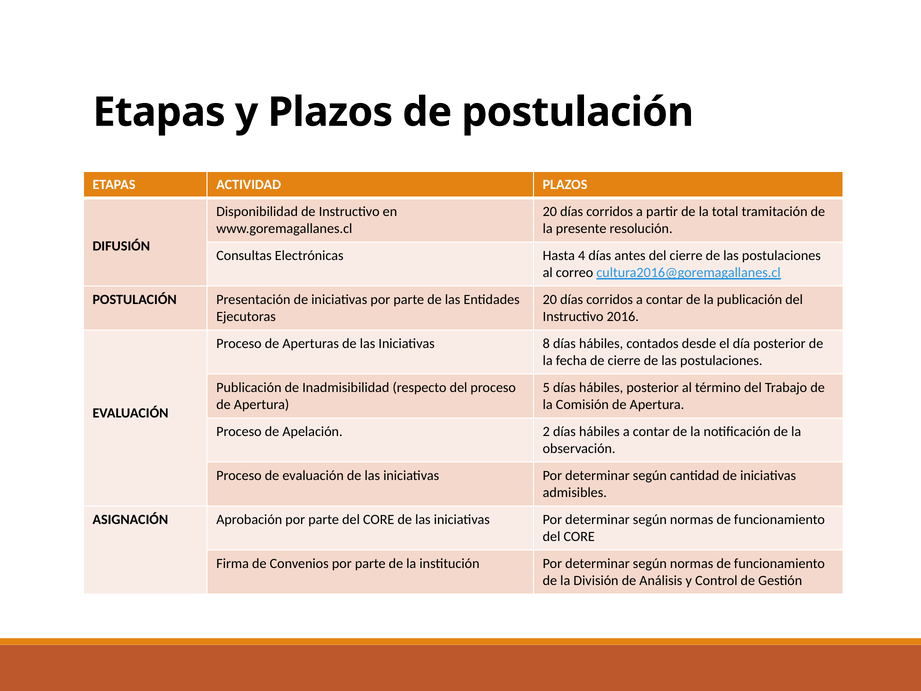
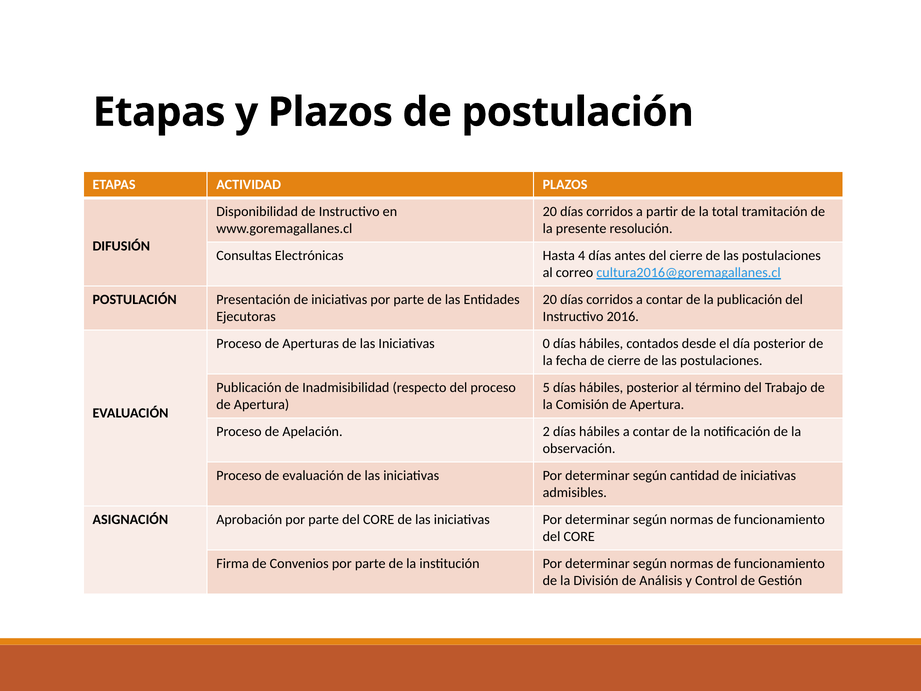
8: 8 -> 0 (546, 343)
